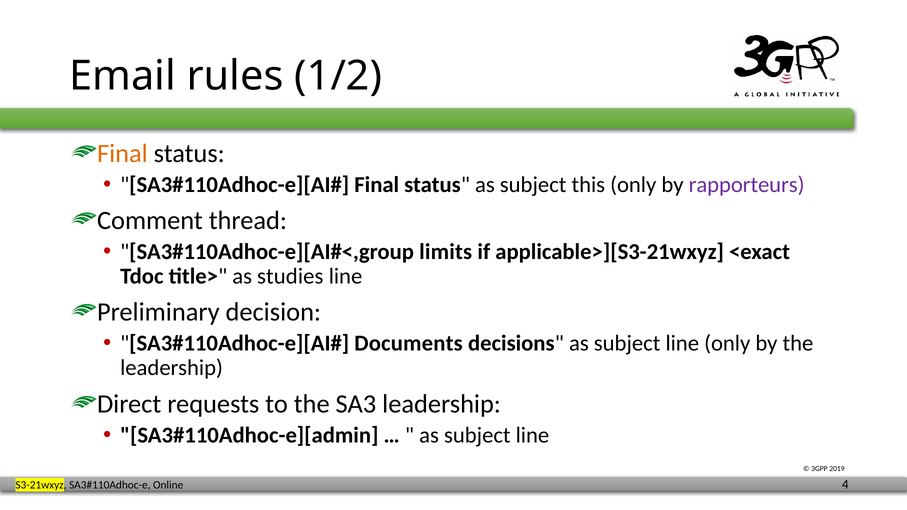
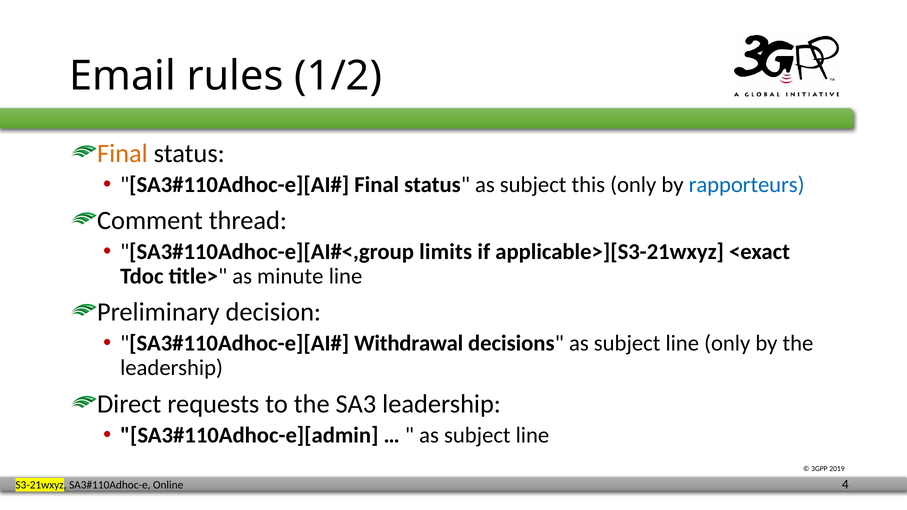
rapporteurs colour: purple -> blue (747, 185)
studies: studies -> minute (290, 276)
Documents: Documents -> Withdrawal (409, 344)
